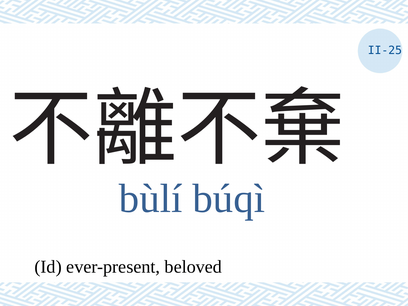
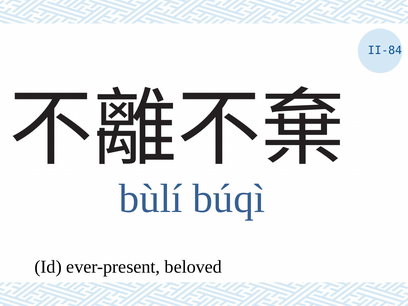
II-25: II-25 -> II-84 (385, 50)
